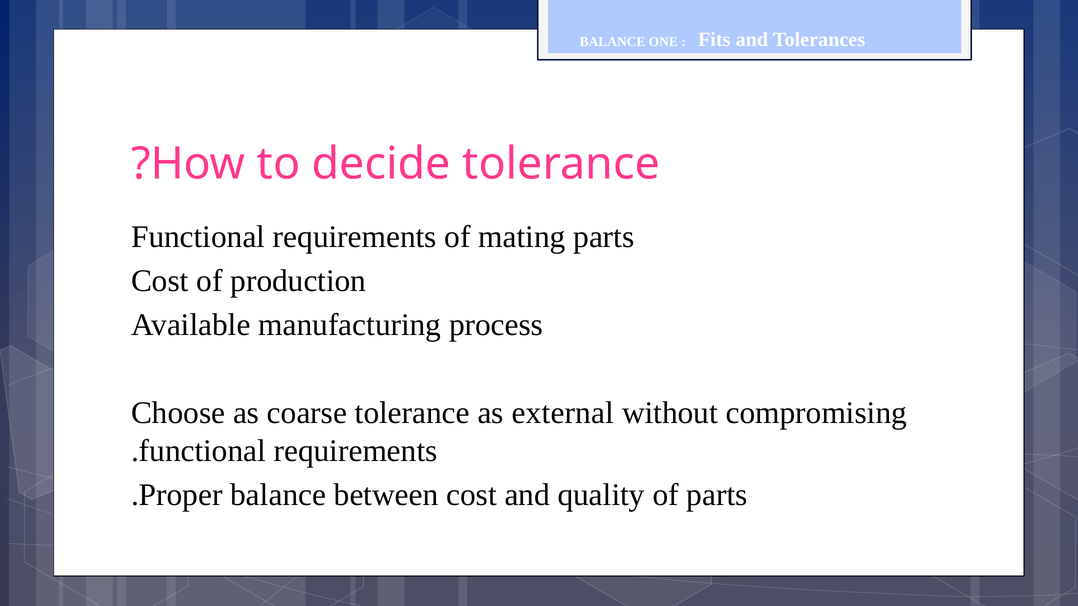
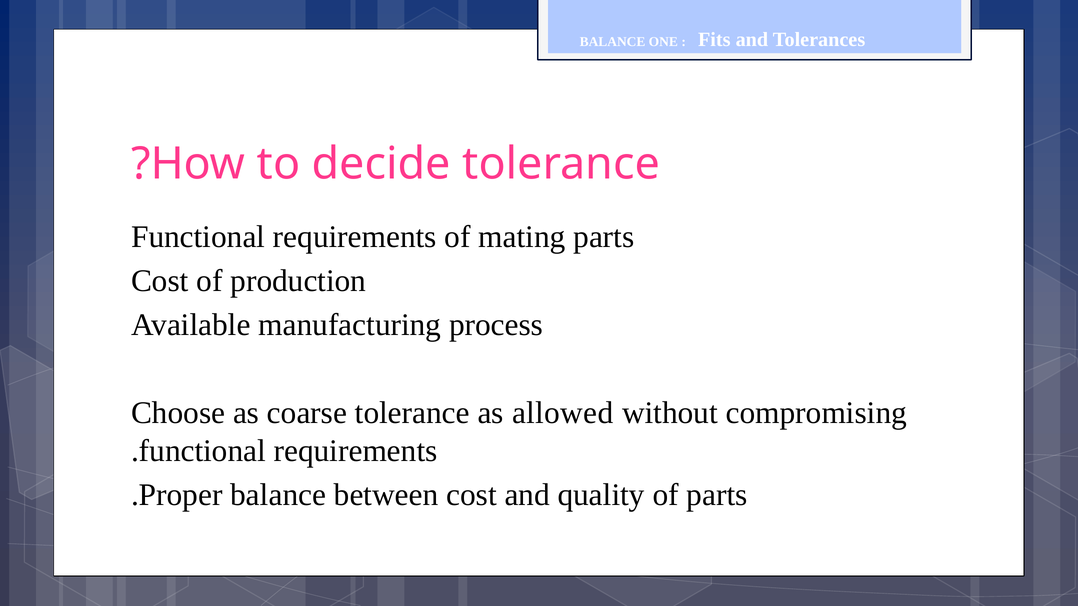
external: external -> allowed (563, 413)
